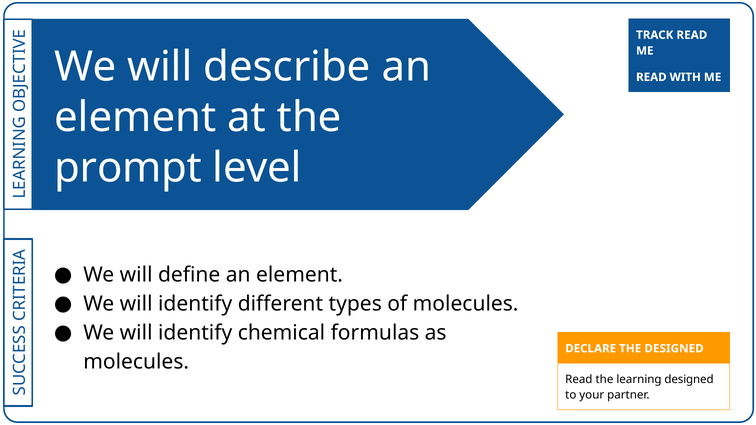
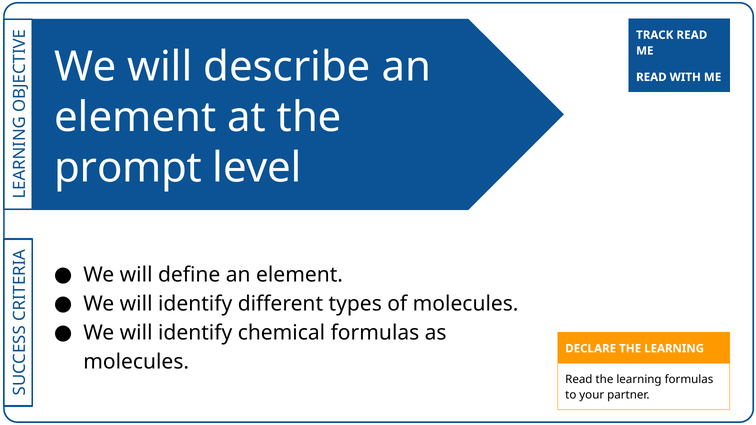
DECLARE THE DESIGNED: DESIGNED -> LEARNING (674, 349)
learning designed: designed -> formulas (689, 380)
